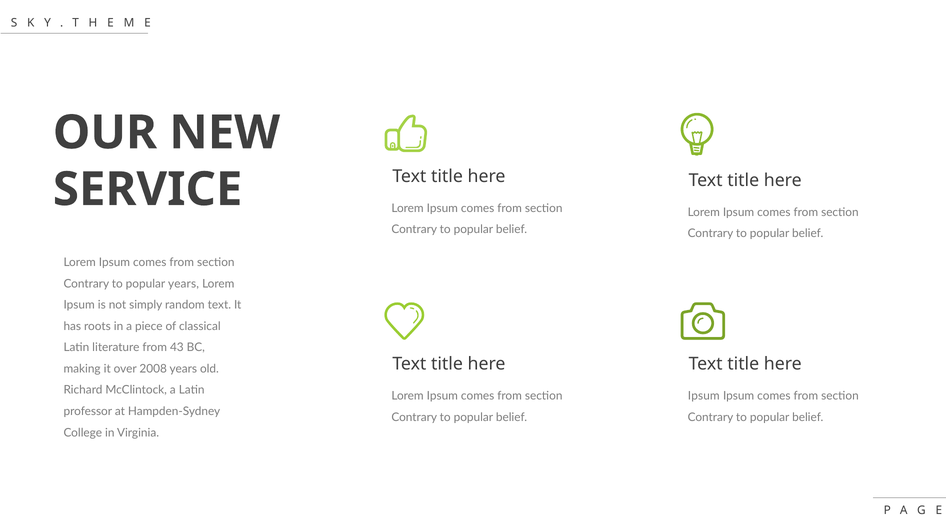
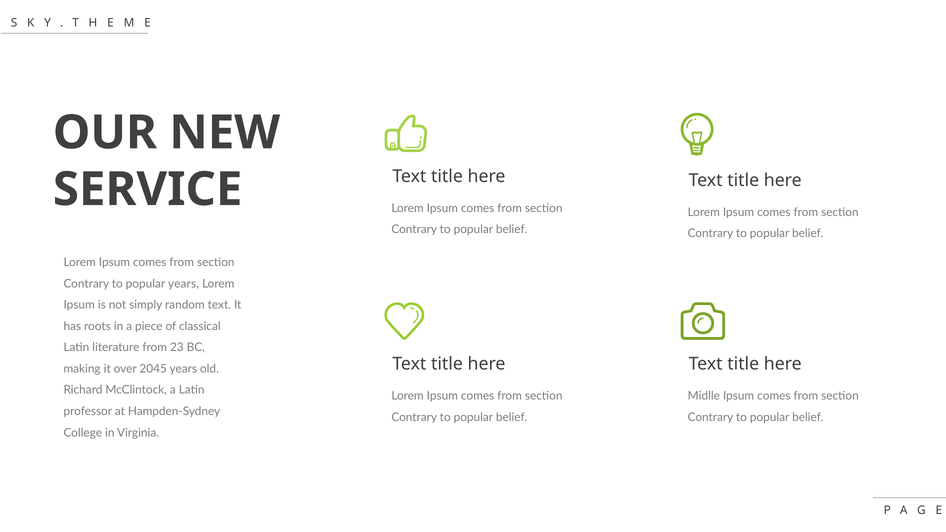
43: 43 -> 23 (177, 348)
2008: 2008 -> 2045 (153, 369)
Ipsum: Ipsum -> Midlle (704, 396)
